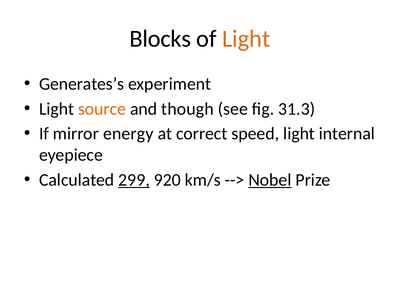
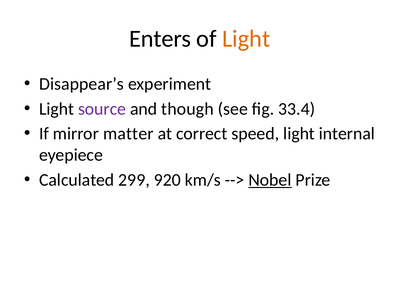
Blocks: Blocks -> Enters (160, 39)
Generates’s: Generates’s -> Disappear’s (81, 84)
source colour: orange -> purple (102, 109)
31.3: 31.3 -> 33.4 (297, 109)
energy: energy -> matter (128, 134)
299 underline: present -> none (134, 180)
